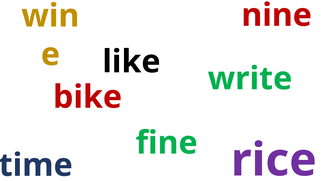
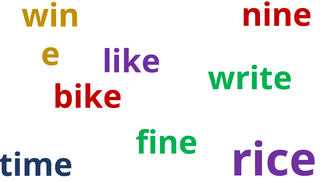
like colour: black -> purple (131, 62)
